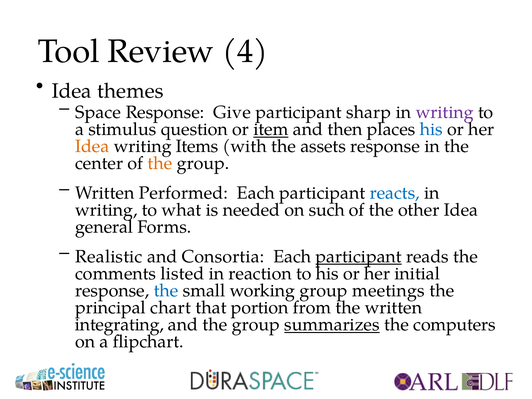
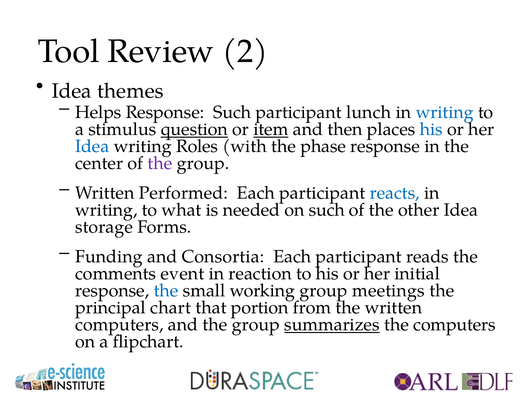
4: 4 -> 2 (245, 51)
Space: Space -> Helps (98, 112)
Response Give: Give -> Such (232, 112)
sharp: sharp -> lunch (369, 112)
writing colour: purple -> blue (445, 112)
question underline: none -> present (194, 129)
Idea colour: orange -> blue (92, 146)
Items: Items -> Roles (197, 146)
assets: assets -> phase (323, 146)
the colour: orange -> purple (160, 163)
general: general -> storage (104, 227)
Realistic: Realistic -> Funding (109, 257)
participant underline: present -> none (359, 257)
listed: listed -> event (182, 274)
integrating: integrating -> computers (119, 325)
